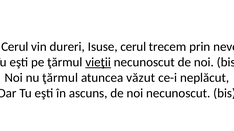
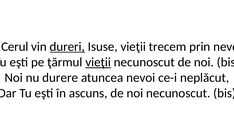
dureri underline: none -> present (67, 47)
Isuse cerul: cerul -> vieţii (133, 47)
nu ţărmul: ţărmul -> durere (60, 78)
atuncea văzut: văzut -> nevoi (141, 78)
